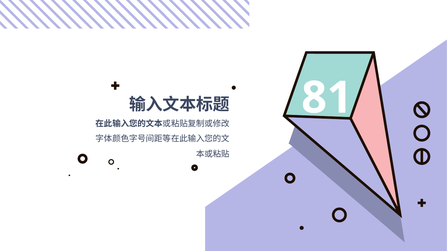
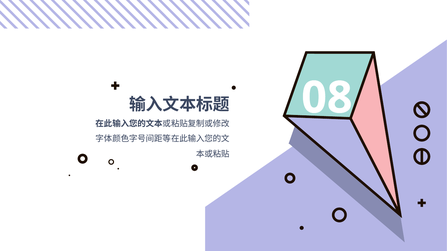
81: 81 -> 08 (327, 98)
